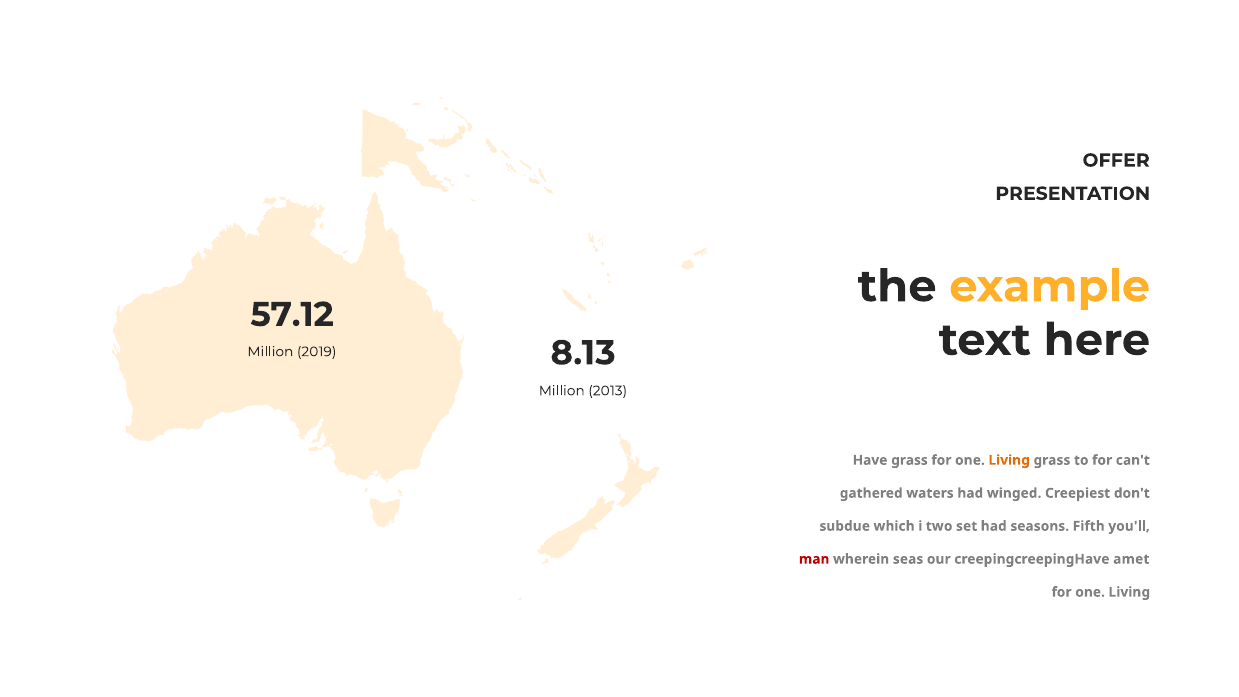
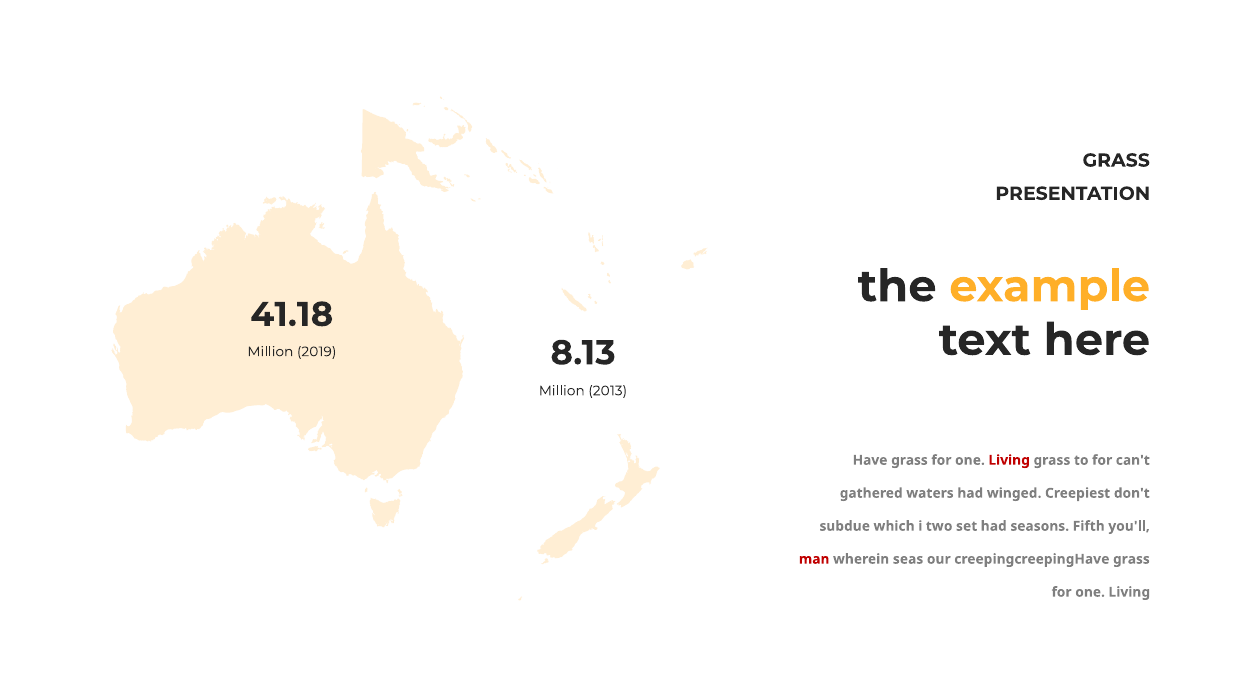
OFFER: OFFER -> GRASS (1116, 160)
57.12: 57.12 -> 41.18 (292, 315)
Living colour: orange -> red (1009, 460)
creepingcreepingHave amet: amet -> grass (1131, 559)
